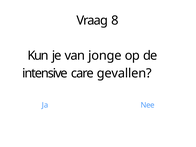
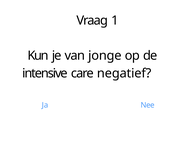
8: 8 -> 1 (115, 20)
gevallen: gevallen -> negatief (124, 73)
